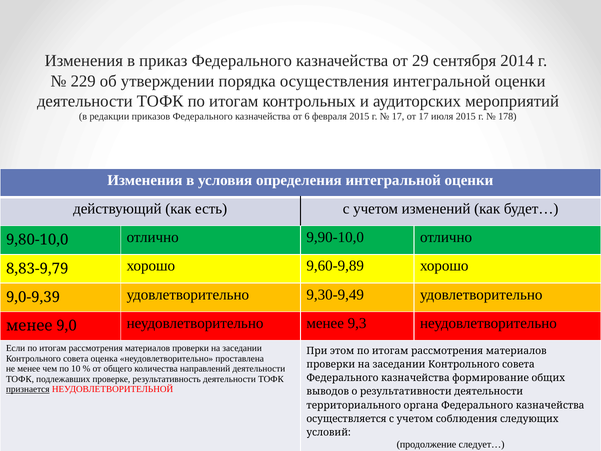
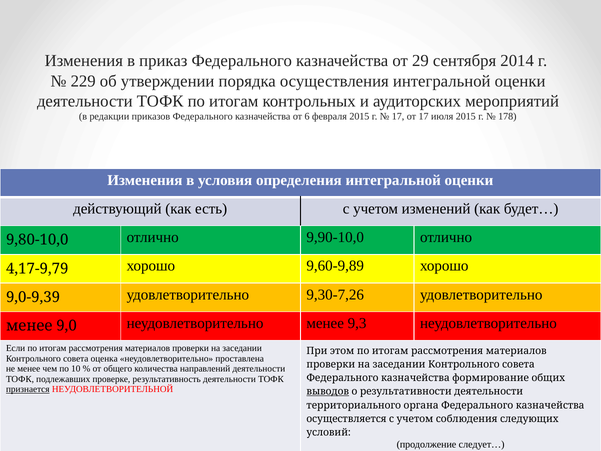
8,83-9,79: 8,83-9,79 -> 4,17-9,79 (37, 268)
9,30-9,49: 9,30-9,49 -> 9,30-7,26 (335, 294)
выводов underline: none -> present (328, 391)
